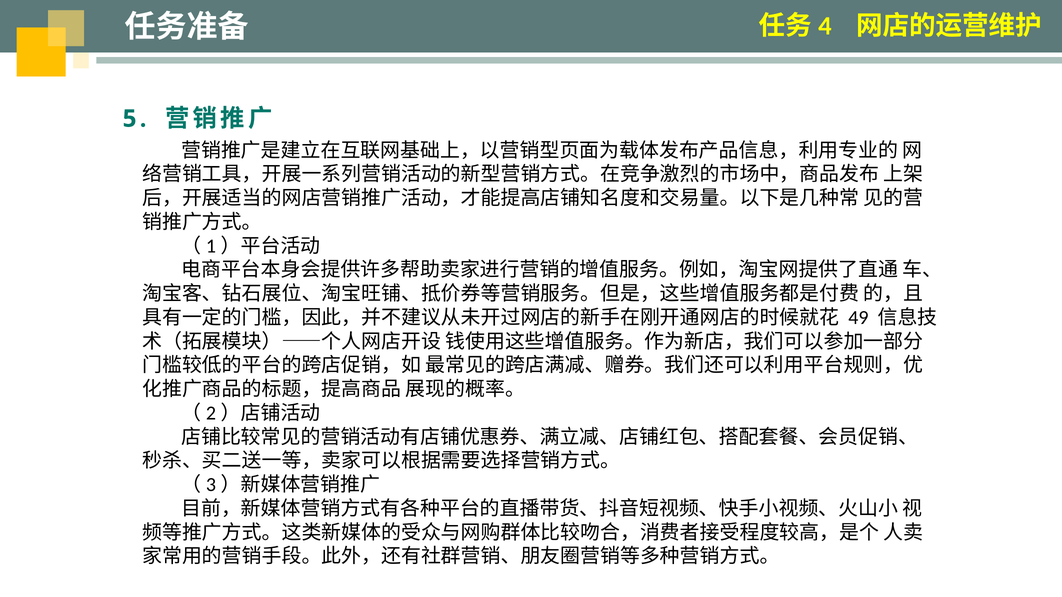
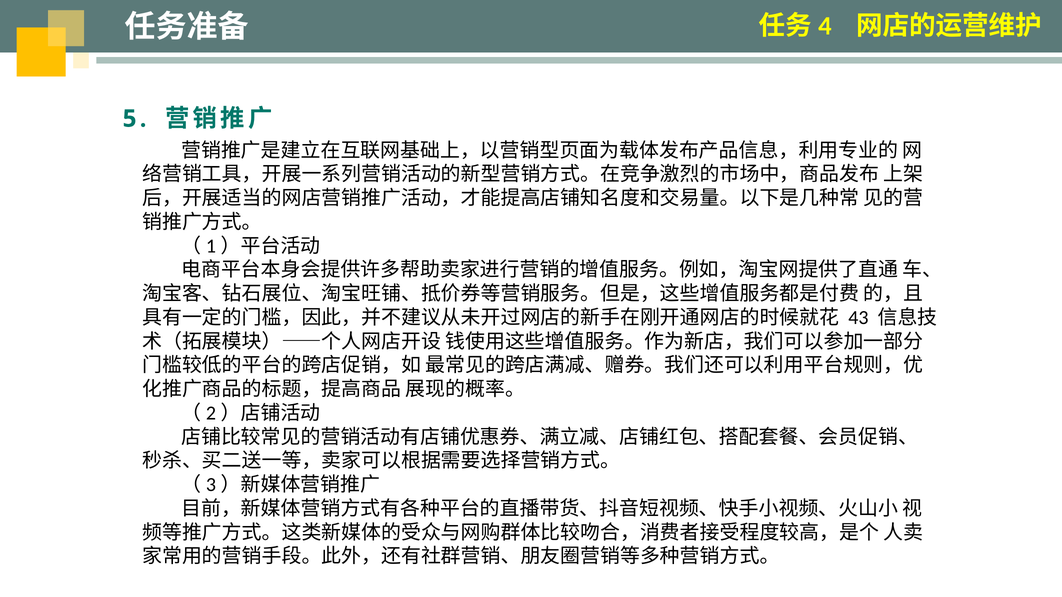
49: 49 -> 43 (858, 318)
